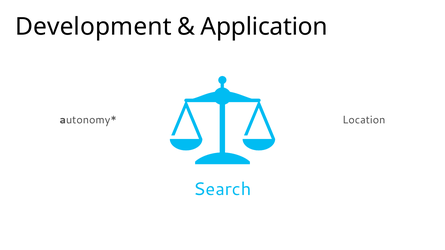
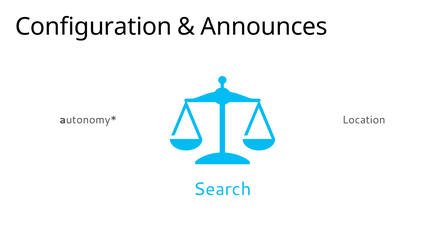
Development: Development -> Configuration (93, 27)
Application: Application -> Announces (264, 27)
